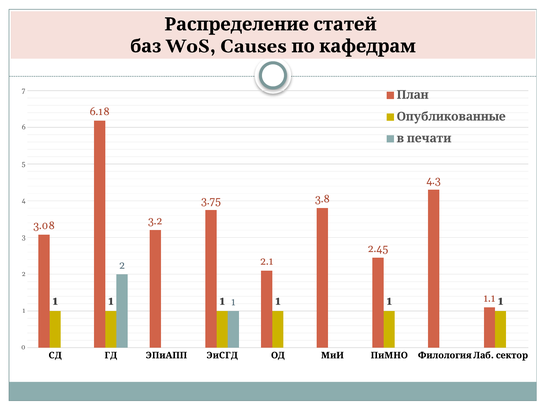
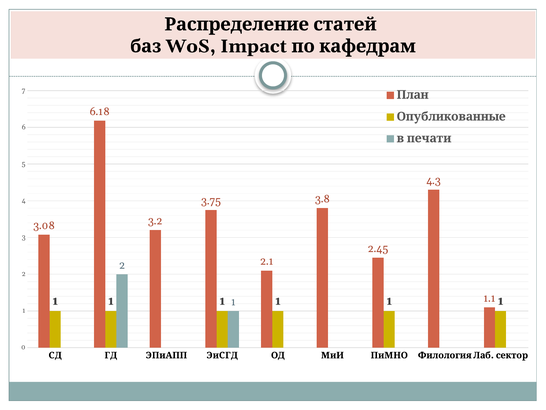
Causes: Causes -> Impact (254, 46)
